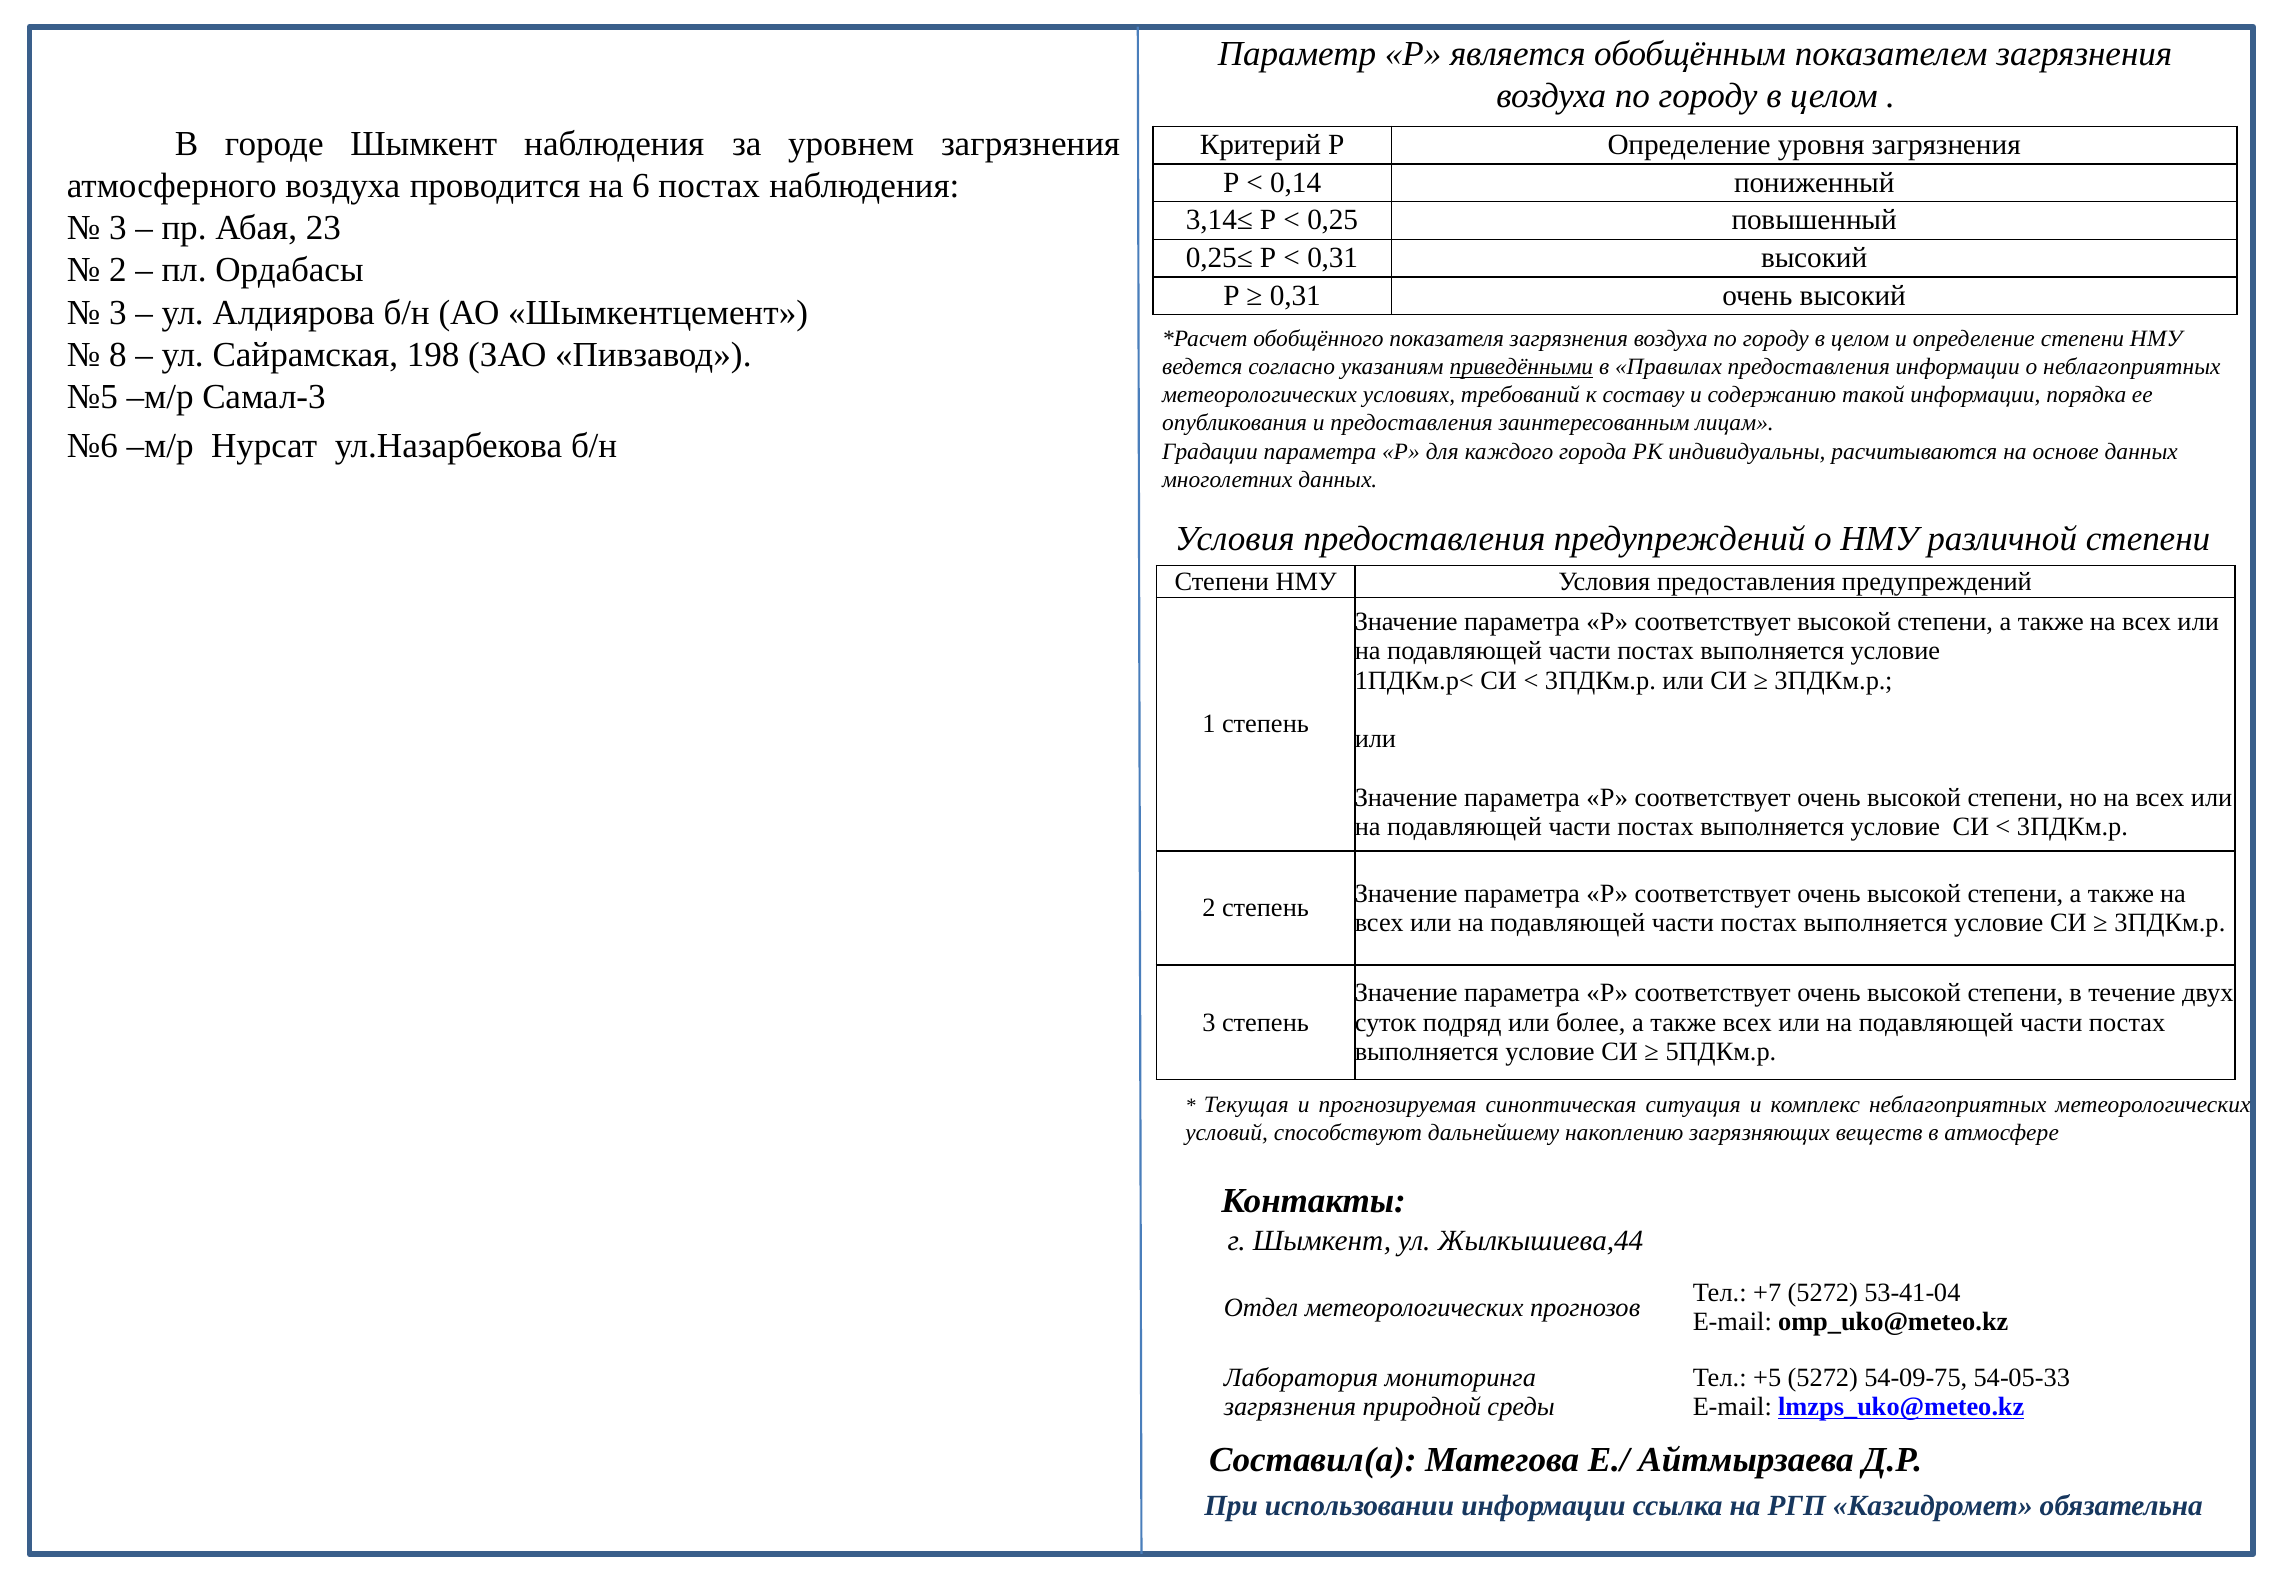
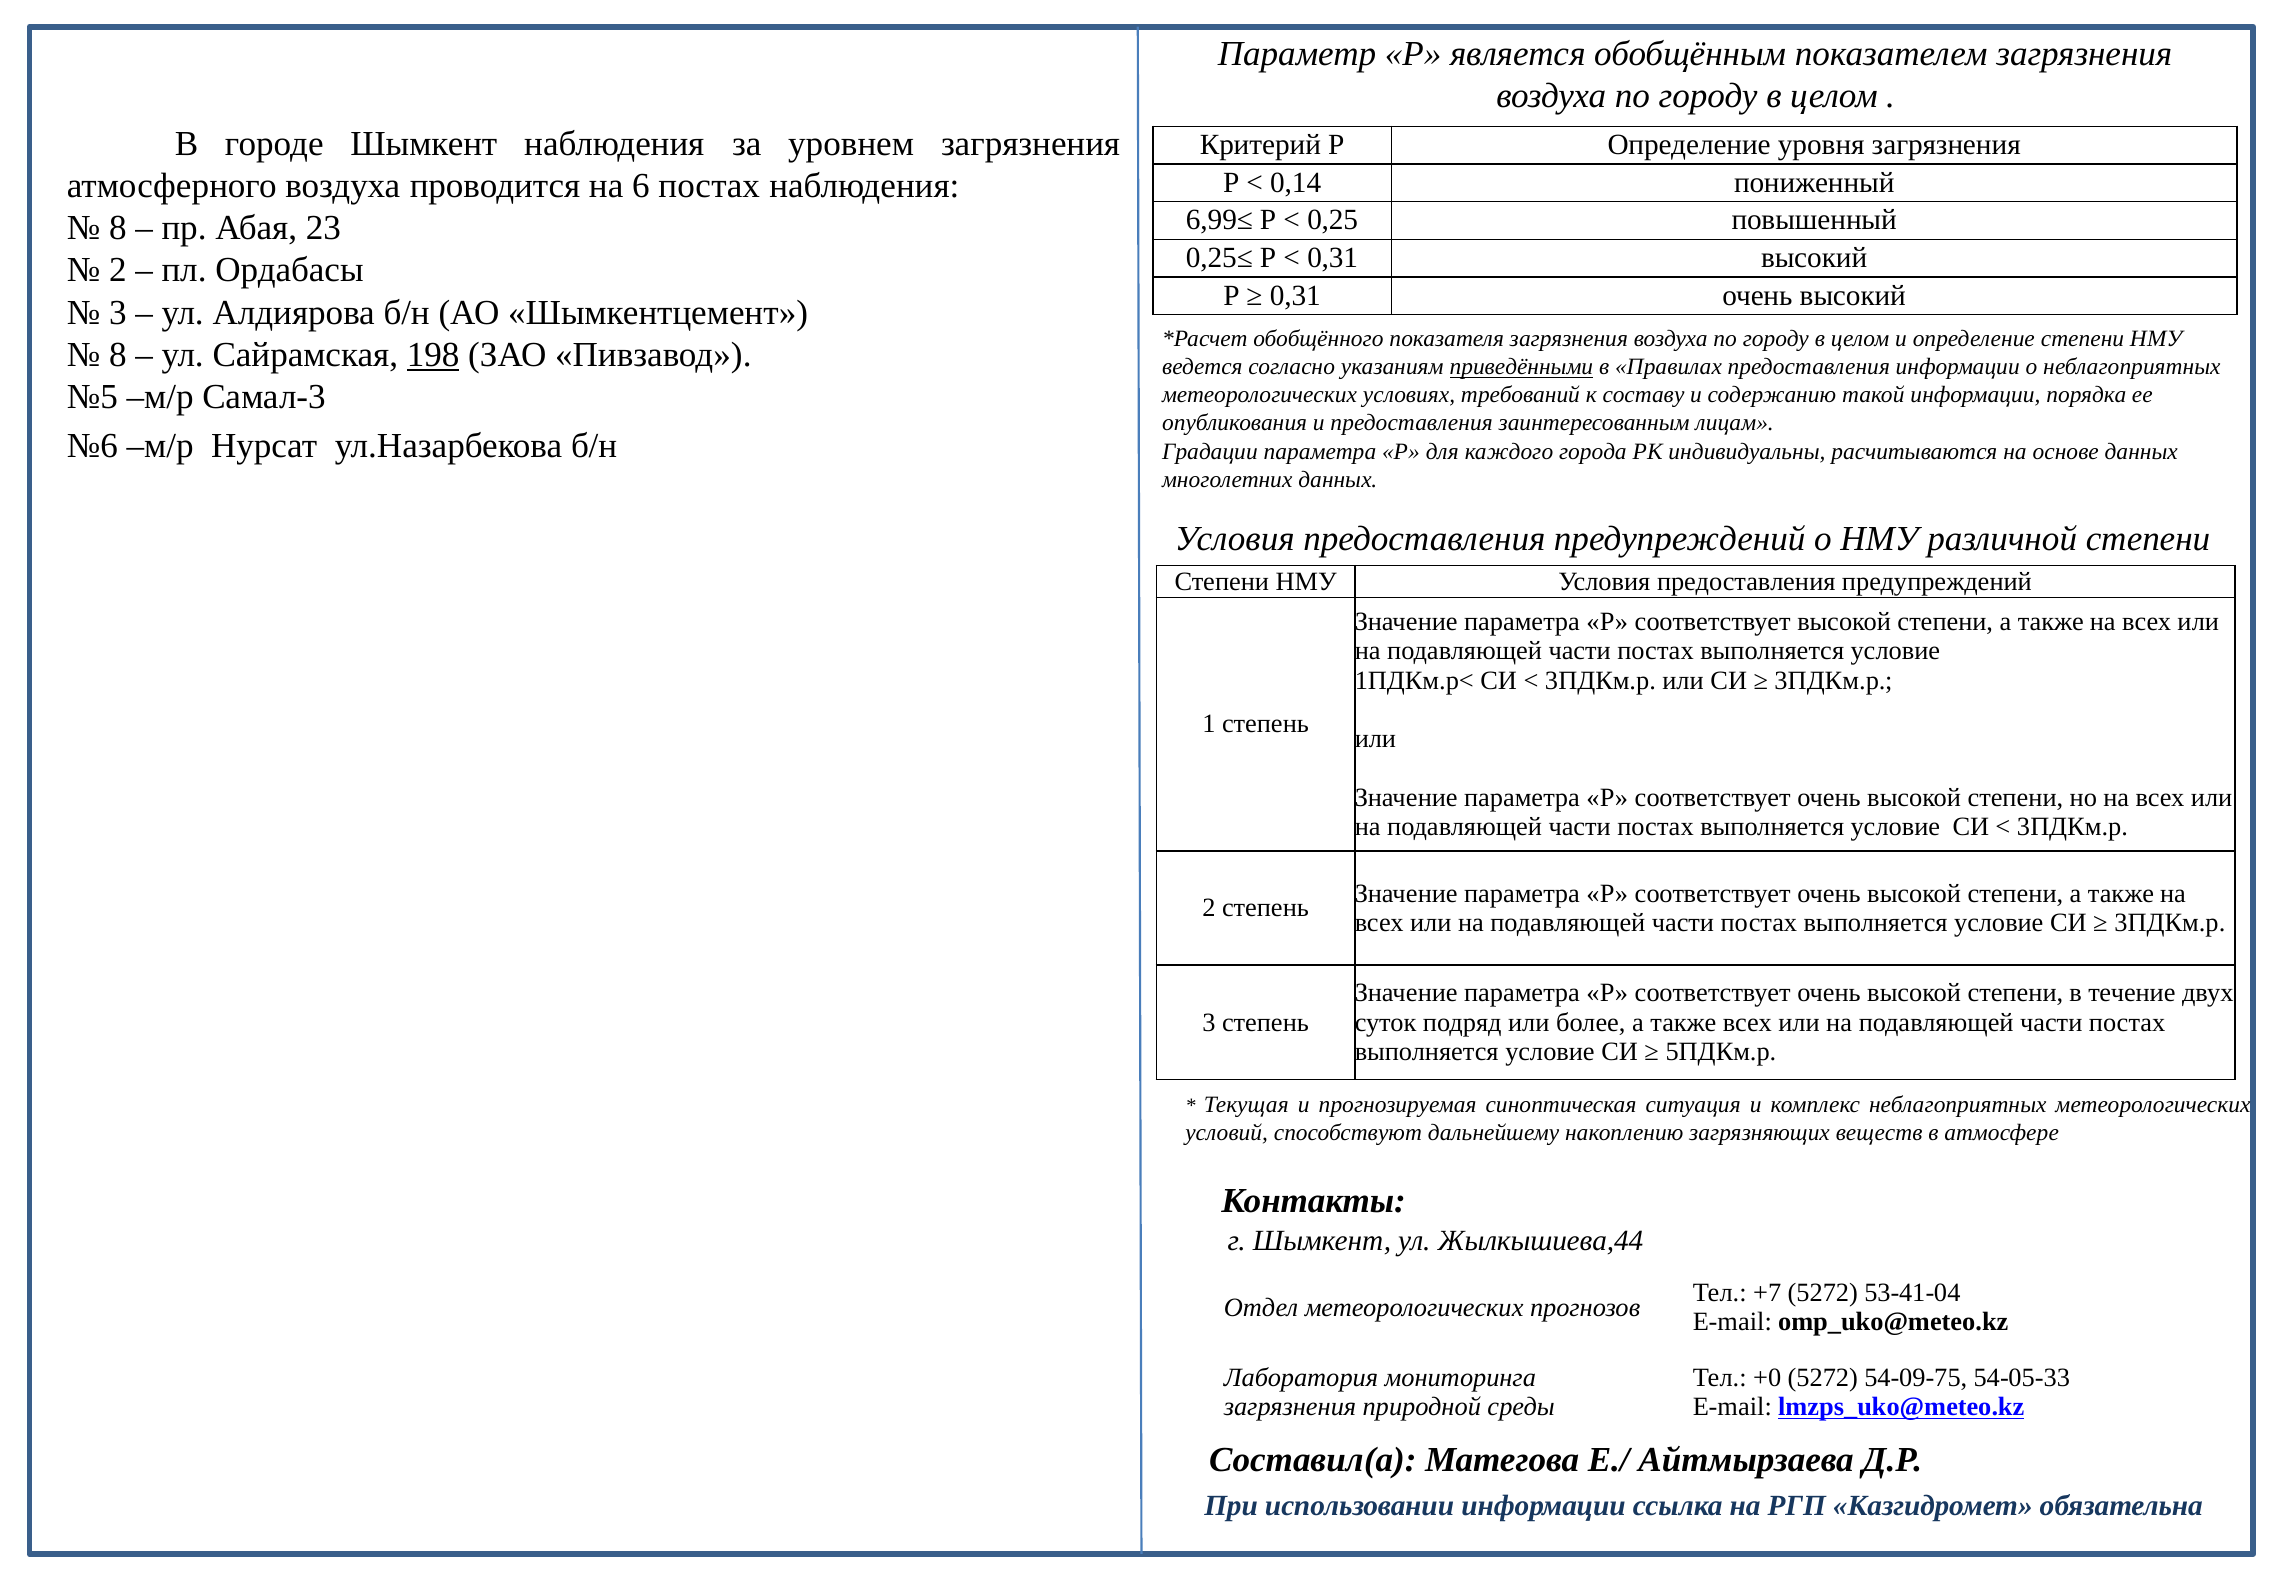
3,14≤: 3,14≤ -> 6,99≤ (1219, 220)
3: 3 -> 8 (118, 228)
198 underline: none -> present (433, 354)
+5: +5 -> +0 (1767, 1377)
